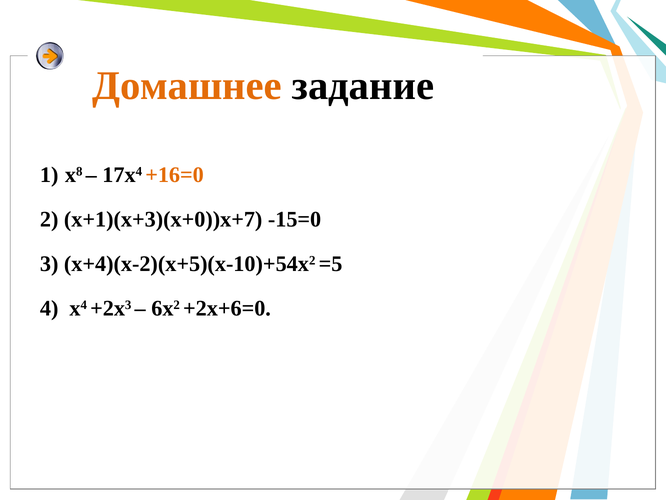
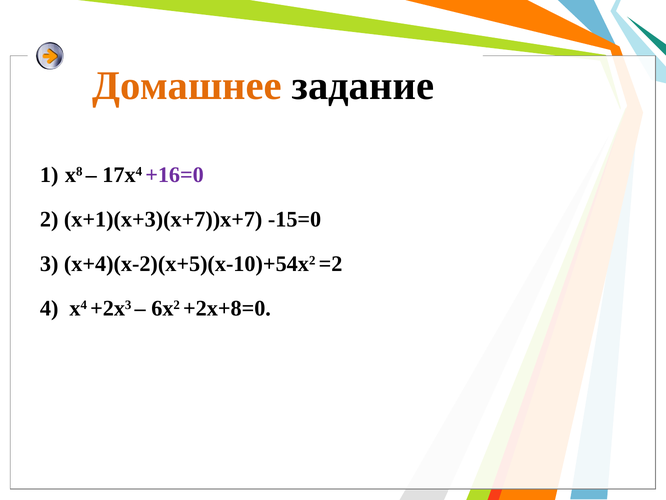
+16=0 colour: orange -> purple (175, 175)
х+1)(х+3)(х+0))х+7: х+1)(х+3)(х+0))х+7 -> х+1)(х+3)(х+7))х+7 (163, 219)
=5: =5 -> =2 (331, 264)
+2х+6=0: +2х+6=0 -> +2х+8=0 (227, 308)
